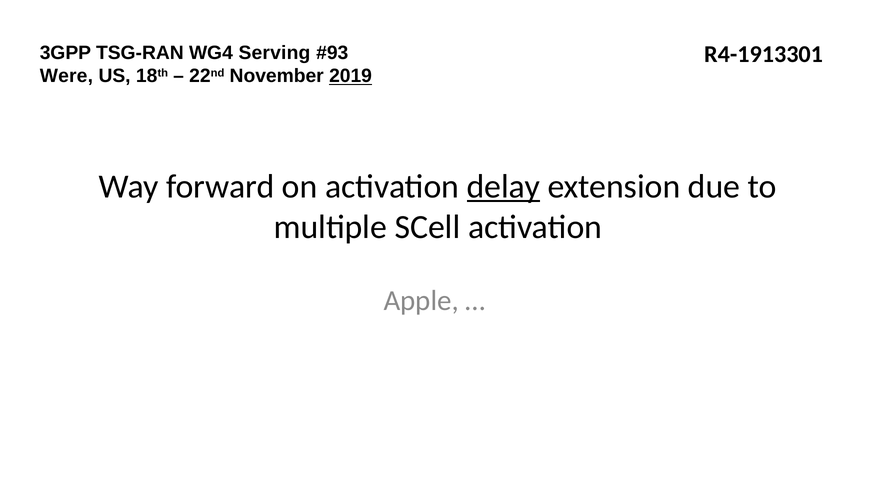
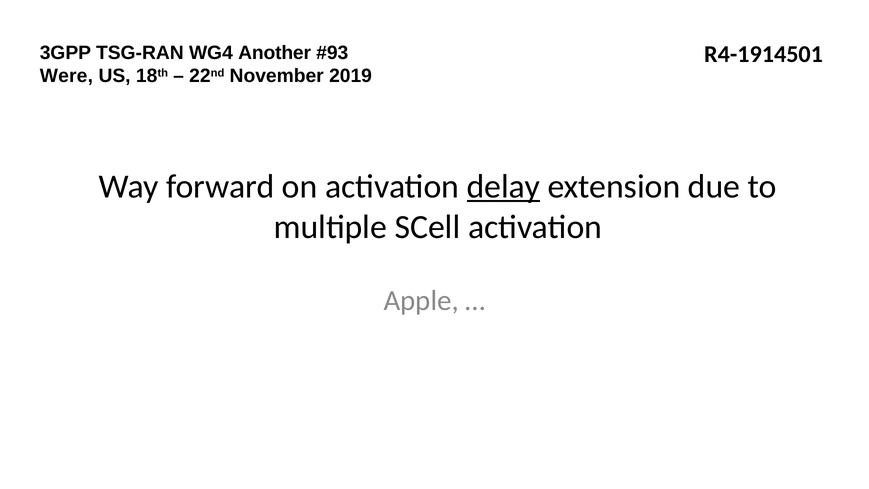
Serving: Serving -> Another (275, 53)
R4-1913301: R4-1913301 -> R4-1914501 (764, 54)
2019 underline: present -> none (351, 76)
